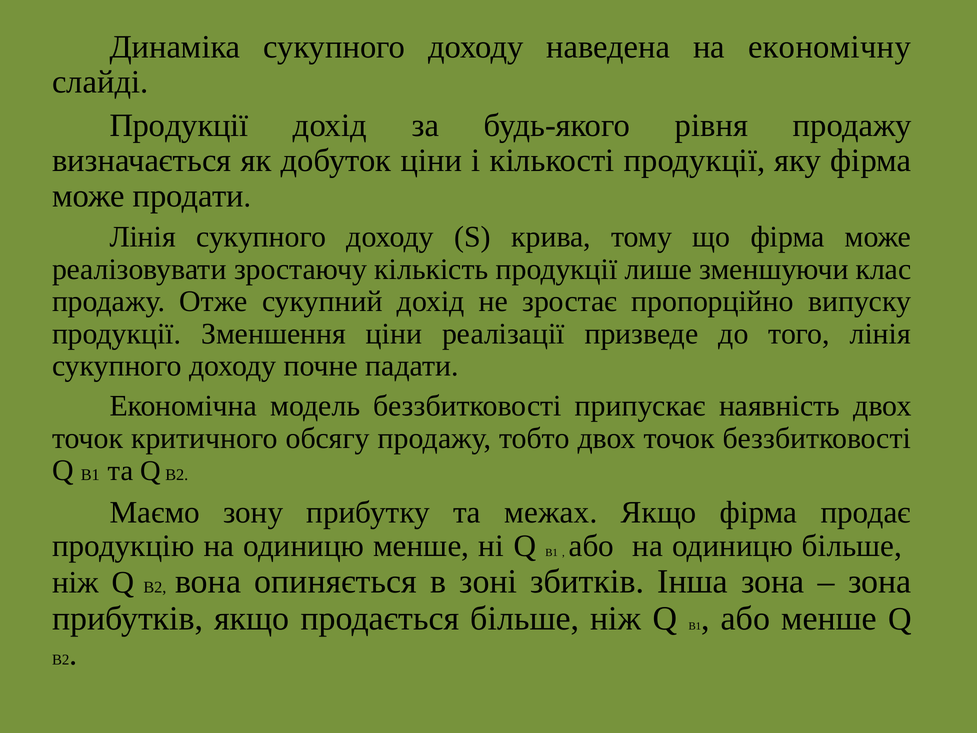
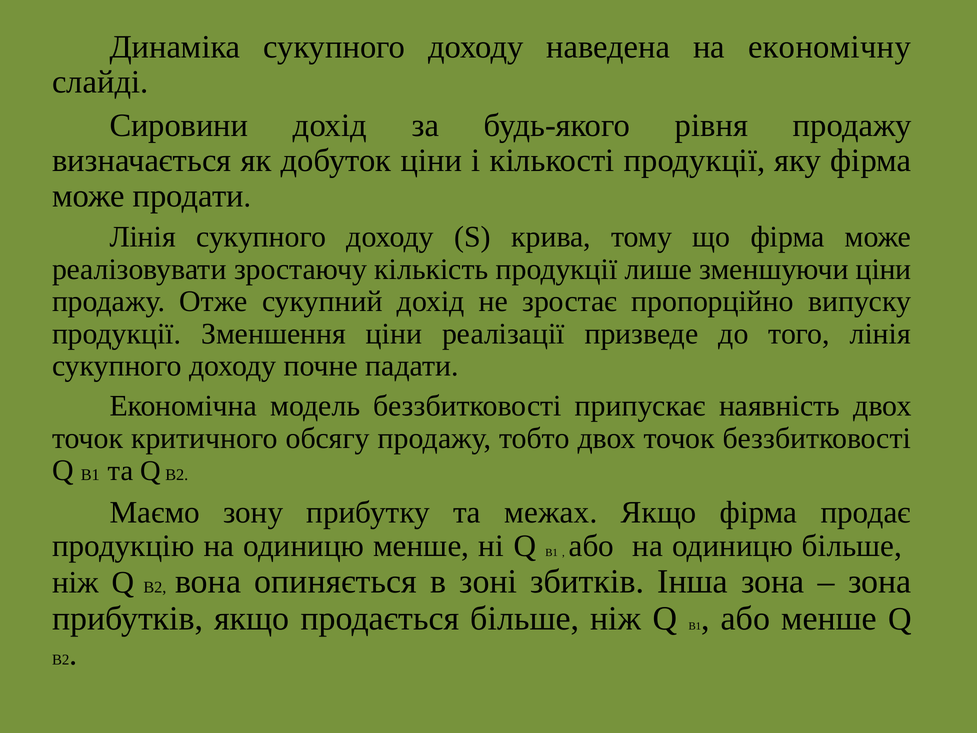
Продукції: Продукції -> Сировини (179, 125)
зменшуючи клас: клас -> ціни (884, 269)
